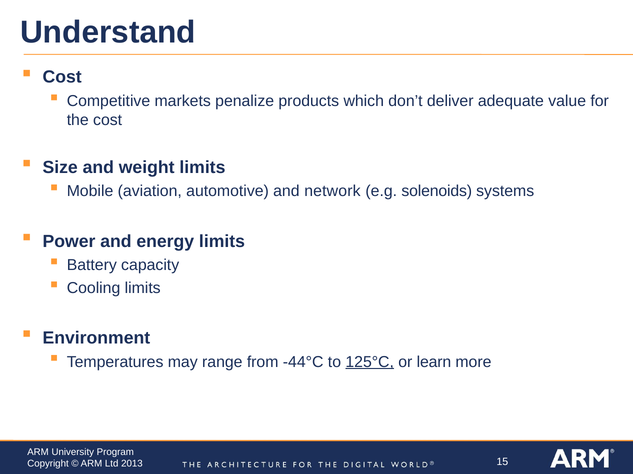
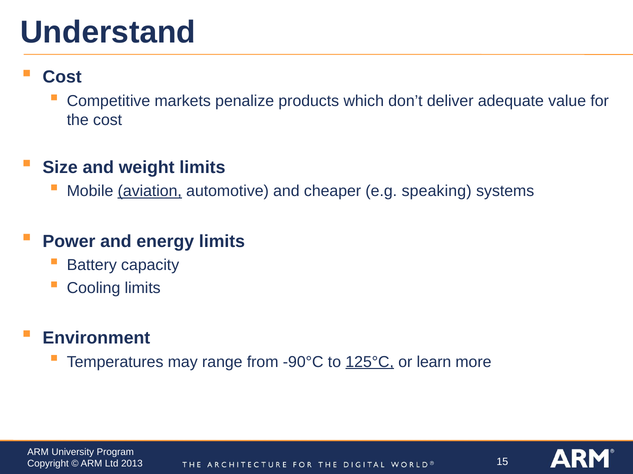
aviation underline: none -> present (150, 192)
network: network -> cheaper (333, 192)
solenoids: solenoids -> speaking (437, 192)
-44°C: -44°C -> -90°C (303, 362)
